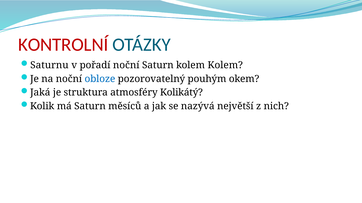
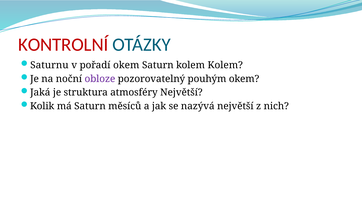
pořadí noční: noční -> okem (126, 65)
obloze colour: blue -> purple (100, 79)
atmosféry Kolikátý: Kolikátý -> Největší (181, 93)
